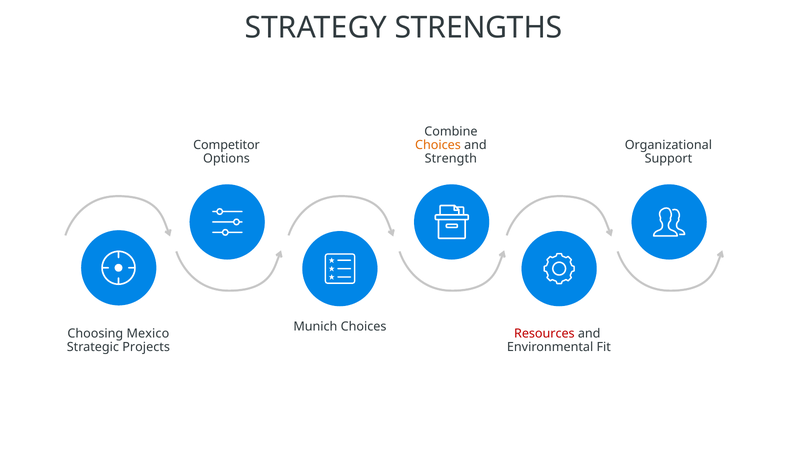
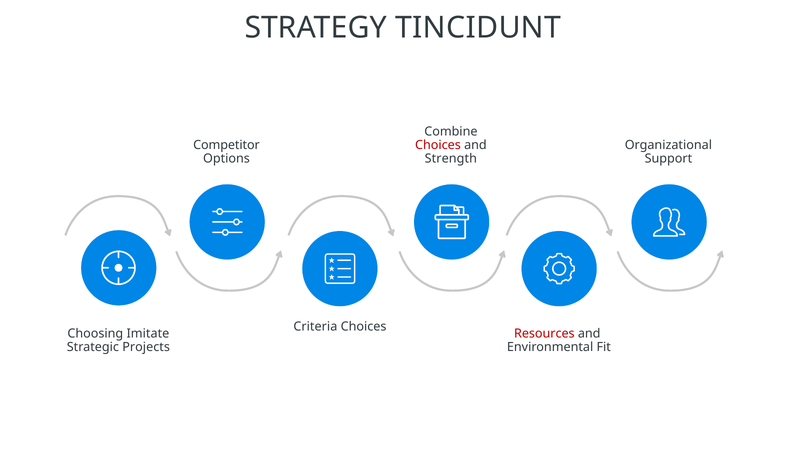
STRENGTHS: STRENGTHS -> TINCIDUNT (478, 28)
Choices colour: orange -> red (438, 145)
Munich: Munich -> Criteria (315, 327)
Mexico: Mexico -> Imitate (148, 333)
